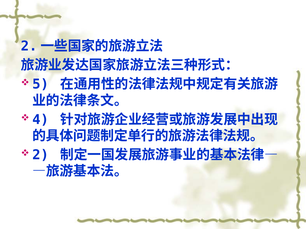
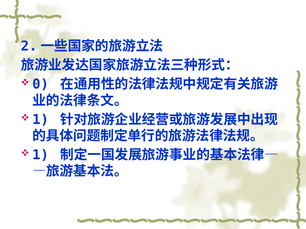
5: 5 -> 0 (41, 84)
4: 4 -> 1 (41, 120)
2: 2 -> 1 (41, 155)
